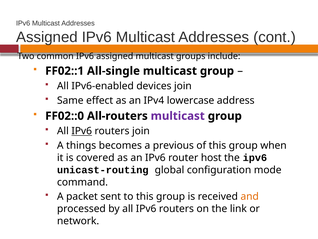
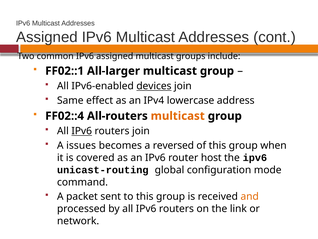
All-single: All-single -> All-larger (113, 71)
devices underline: none -> present (154, 86)
FF02::0: FF02::0 -> FF02::4 (65, 116)
multicast colour: purple -> orange (178, 116)
things: things -> issues (81, 145)
previous: previous -> reversed (173, 145)
